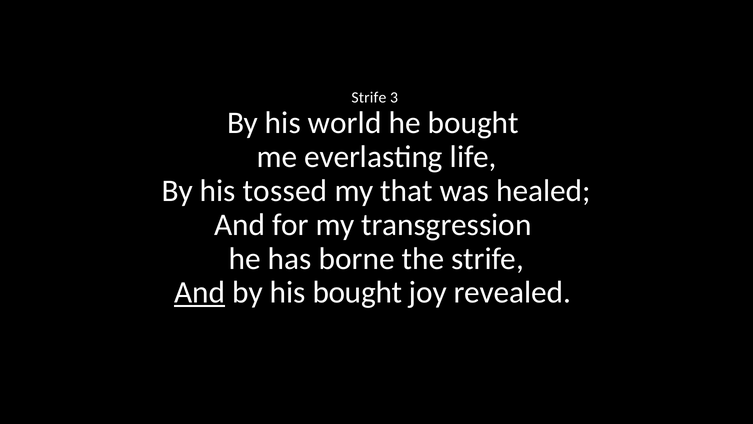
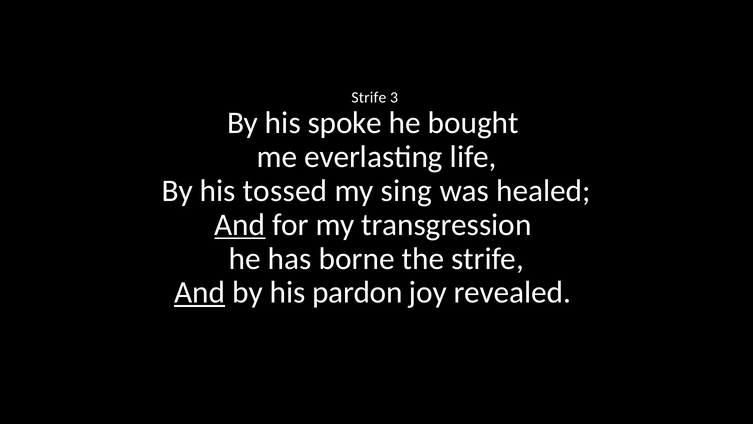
world: world -> spoke (345, 123)
that: that -> sing (406, 191)
And underline: none -> present (240, 225)
his bought: bought -> pardon (357, 292)
